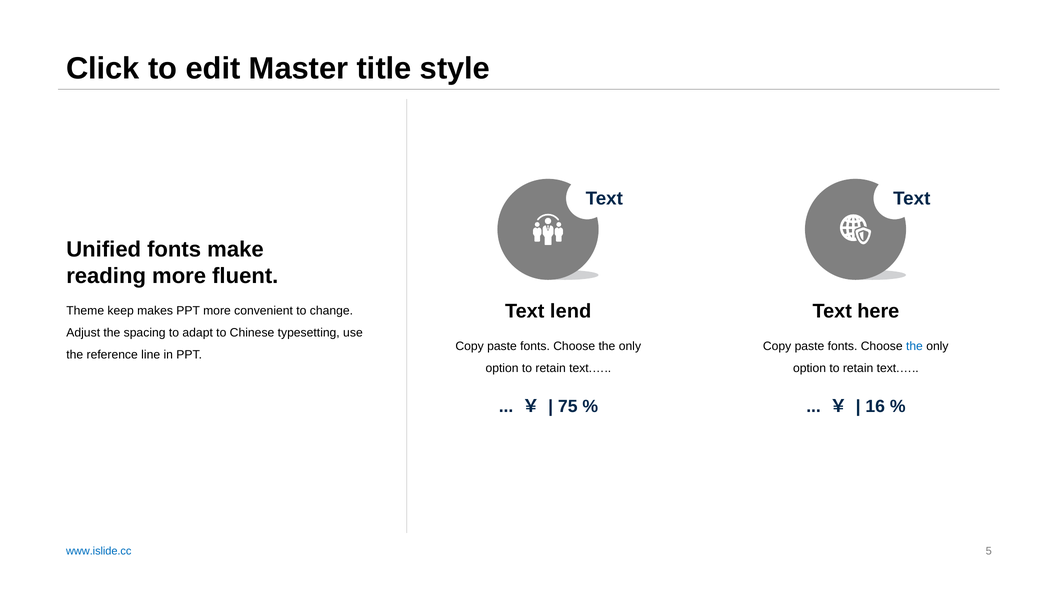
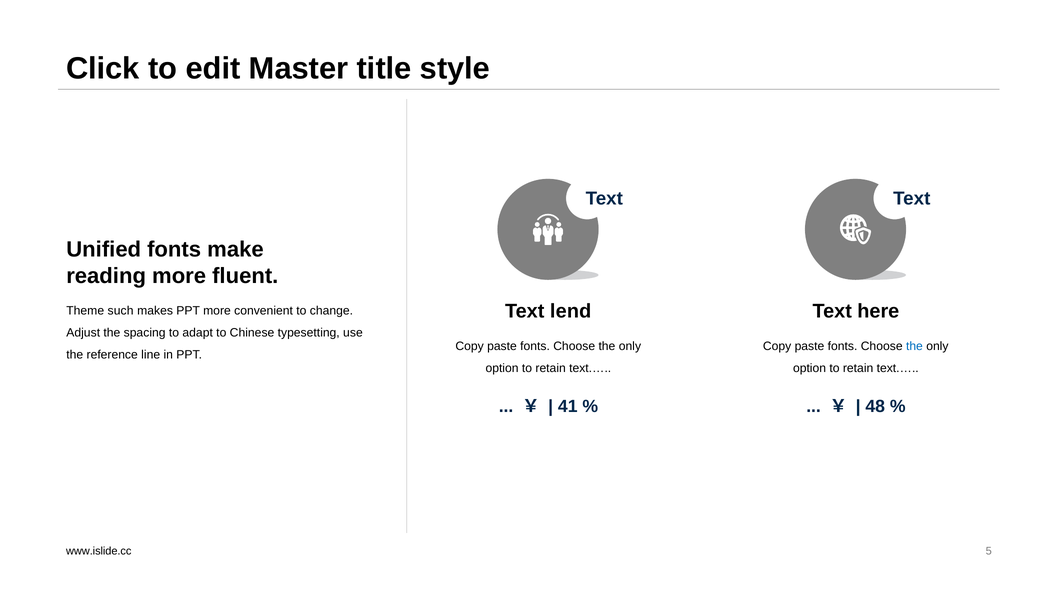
keep: keep -> such (121, 311)
75: 75 -> 41 (568, 407)
16: 16 -> 48 (875, 407)
www.islide.cc colour: blue -> black (99, 551)
